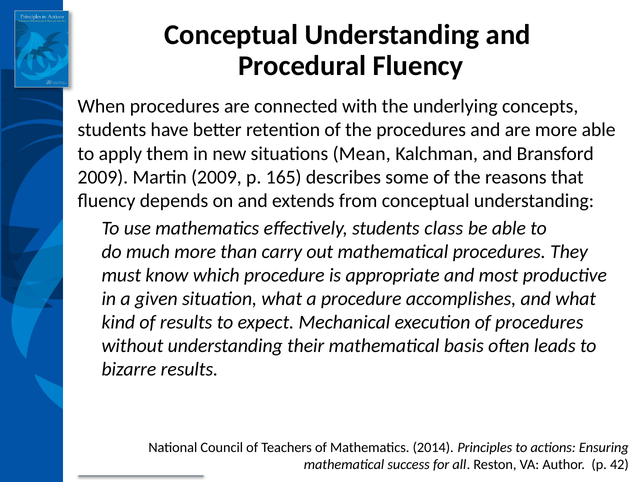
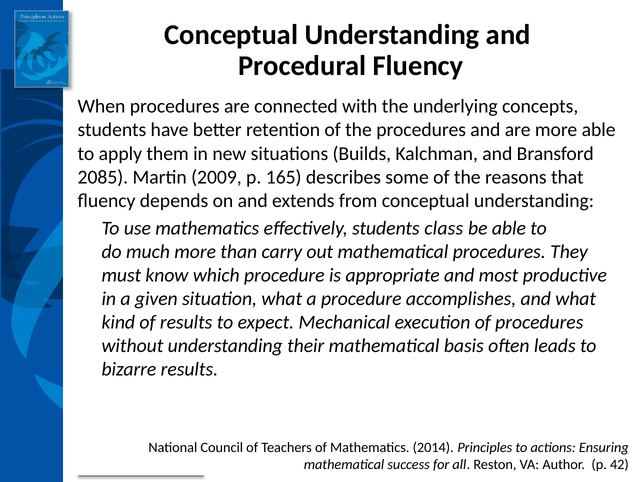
Mean: Mean -> Builds (362, 154)
2009: 2009 -> 2085 (103, 177)
